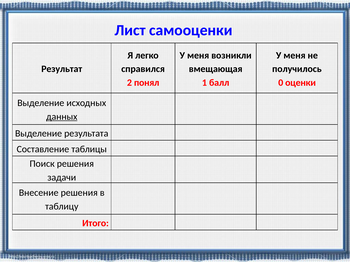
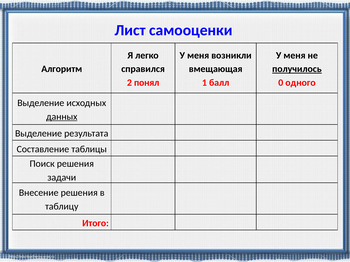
Результат: Результат -> Алгоритм (62, 69)
получилось underline: none -> present (297, 69)
оценки: оценки -> одного (300, 83)
